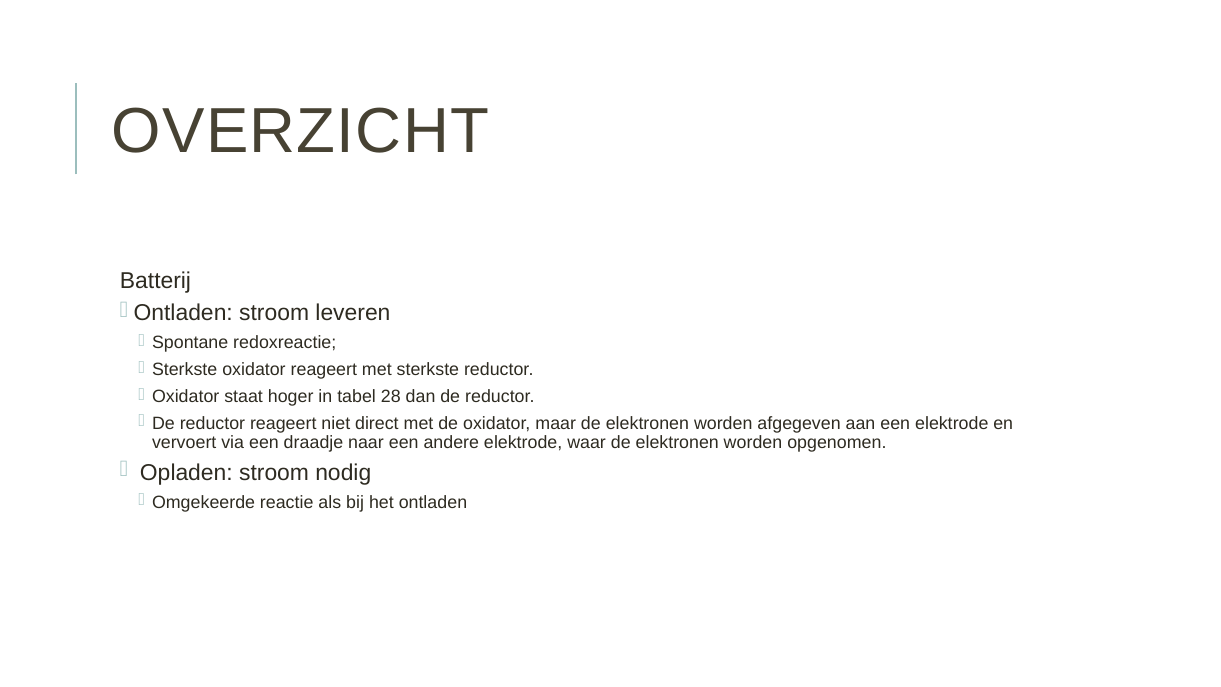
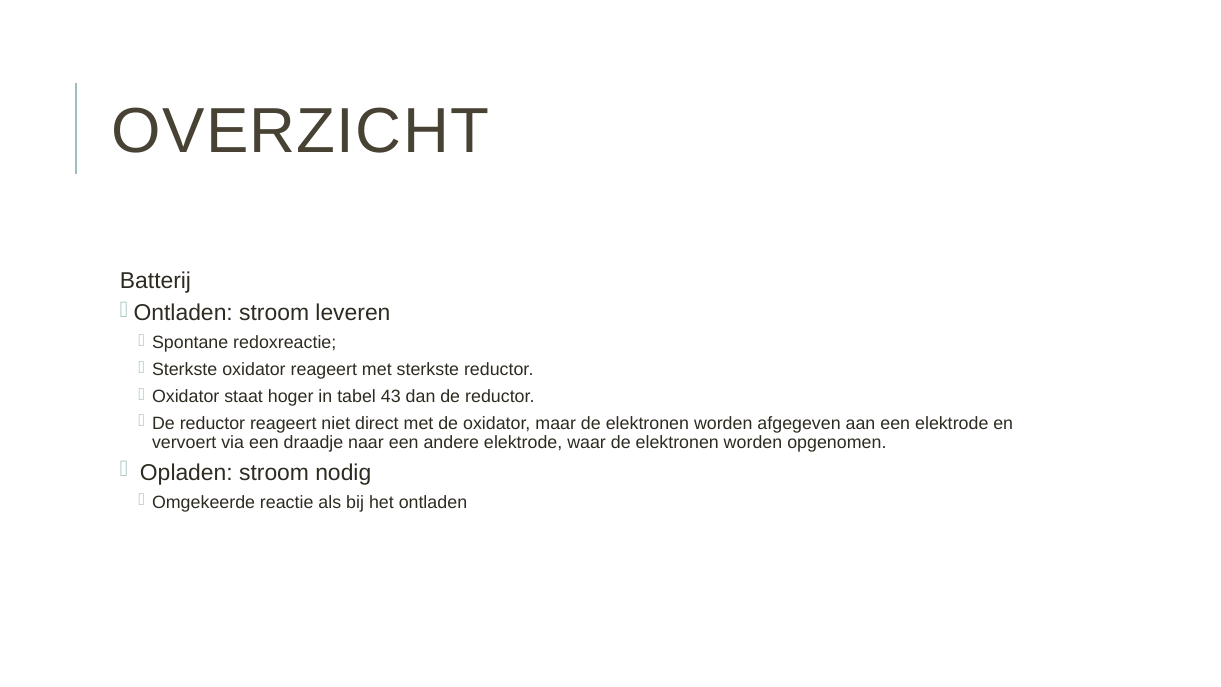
28: 28 -> 43 (391, 397)
